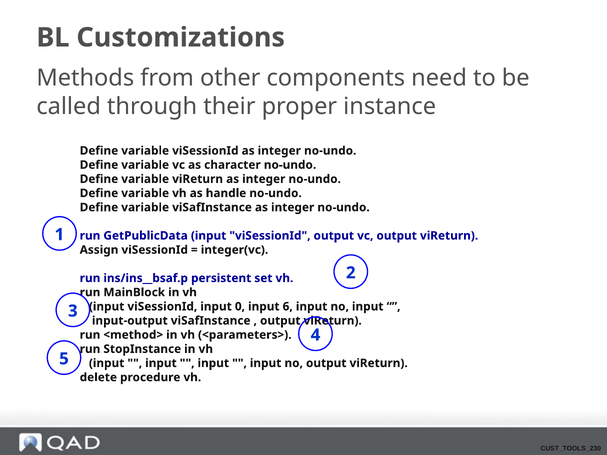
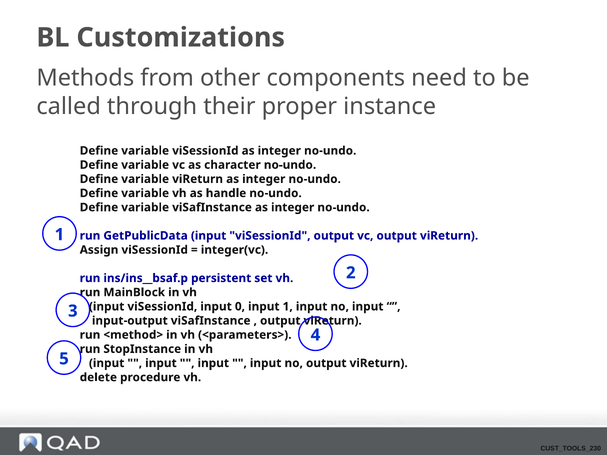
input 6: 6 -> 1 (288, 307)
